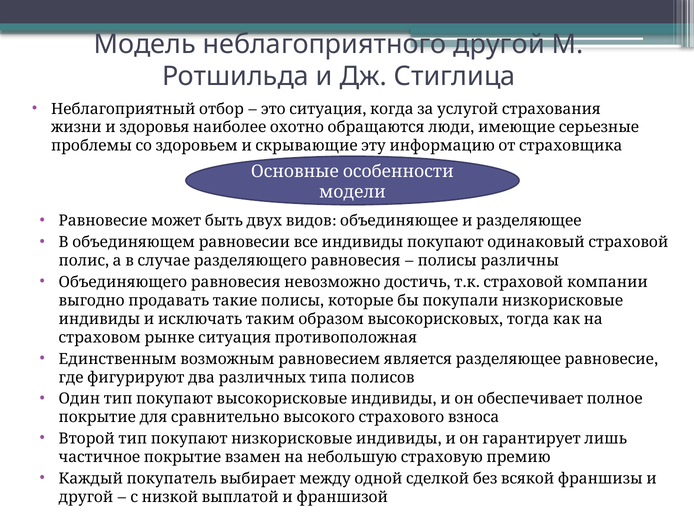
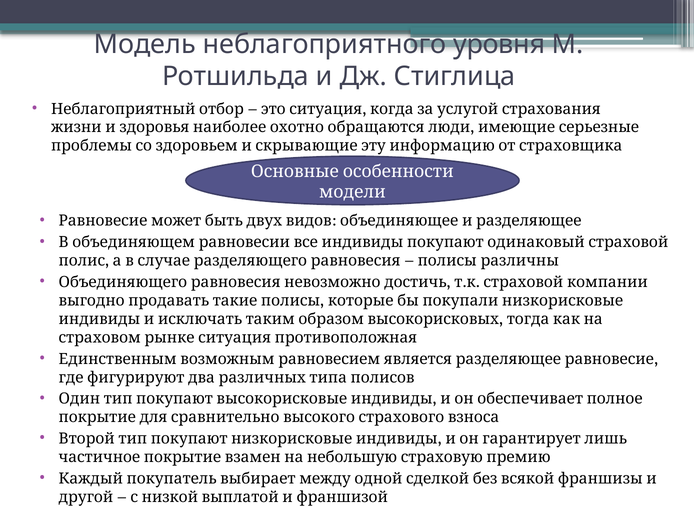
неблагоприятного другой: другой -> уровня (499, 44)
